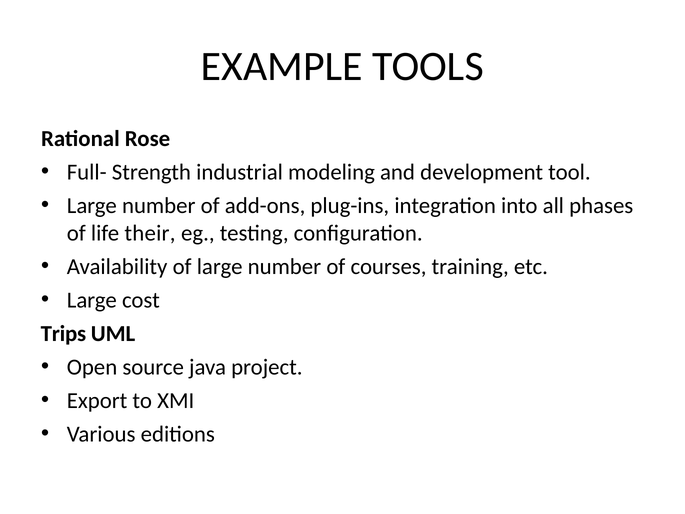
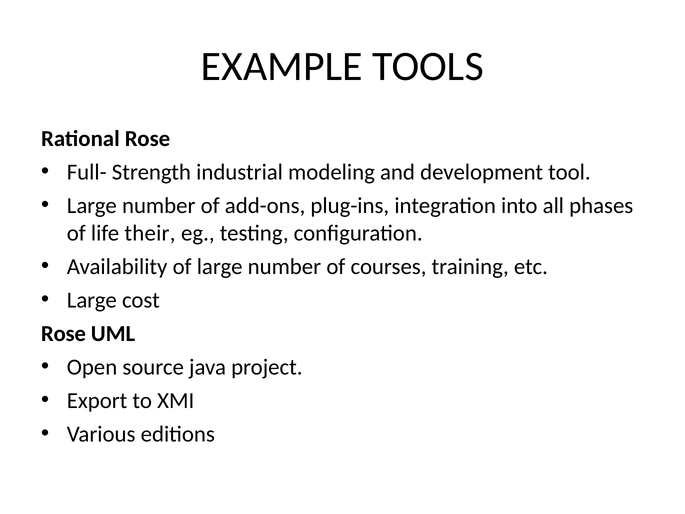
Trips: Trips -> Rose (63, 333)
